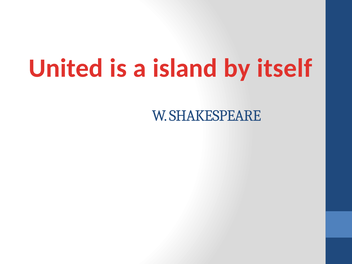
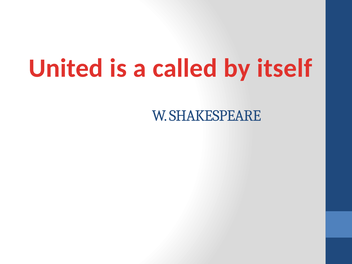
island: island -> called (185, 68)
